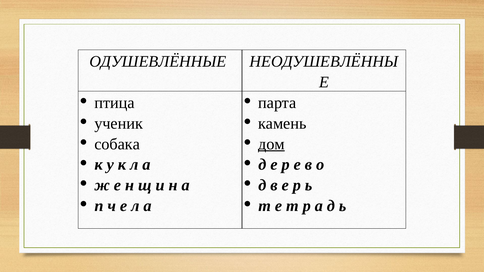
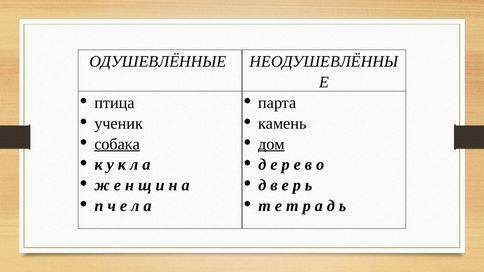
собака underline: none -> present (117, 144)
